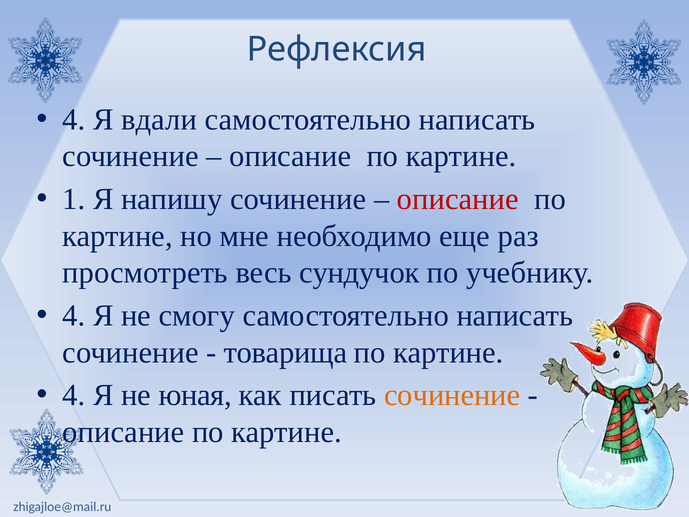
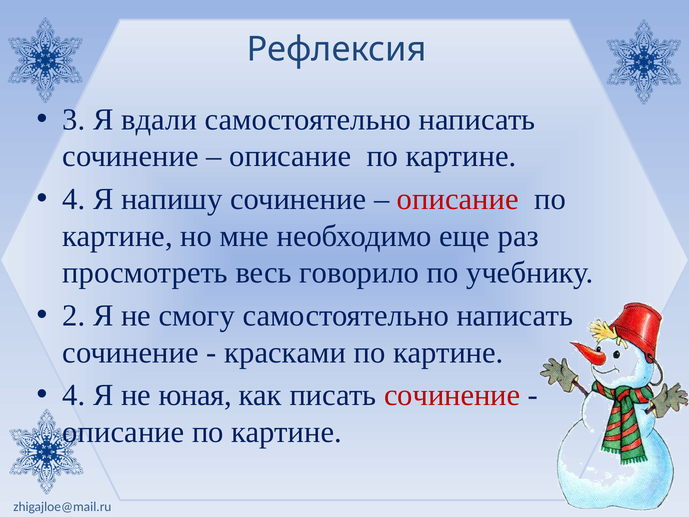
4: 4 -> 3 (74, 120)
1: 1 -> 4 (74, 199)
сундучок: сундучок -> говорило (359, 273)
4: 4 -> 2 (74, 316)
товарища: товарища -> красками (285, 352)
сочинение colour: orange -> red (452, 395)
